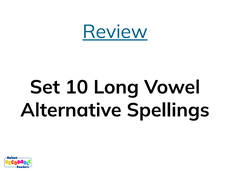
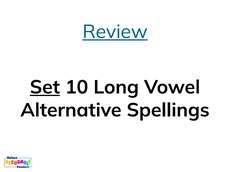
Set underline: none -> present (45, 87)
